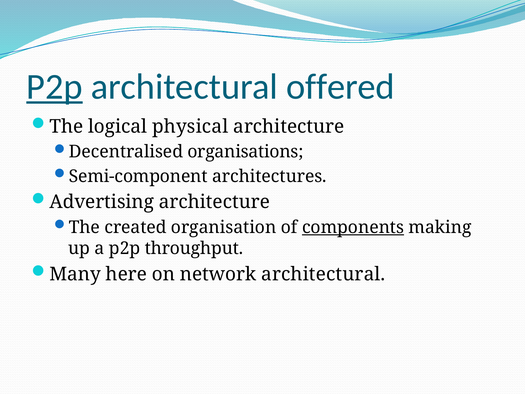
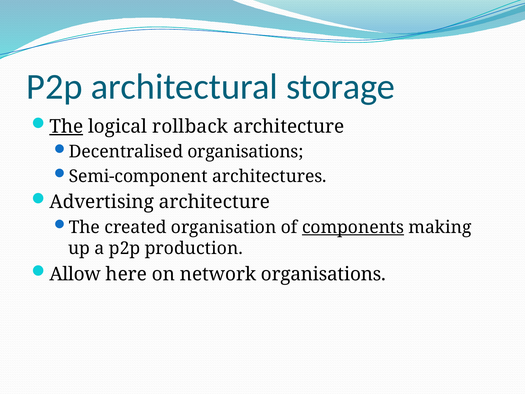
P2p underline: present -> none (54, 87)
offered: offered -> storage (340, 87)
The underline: none -> present (66, 126)
physical: physical -> rollback (190, 126)
throughput: throughput -> production (194, 248)
Many: Many -> Allow (75, 274)
network architectural: architectural -> organisations (323, 274)
